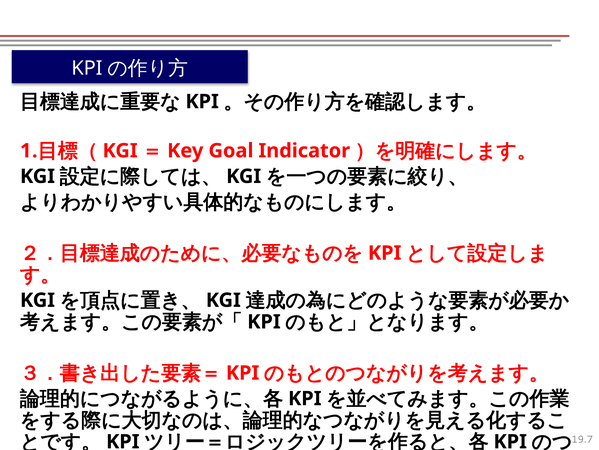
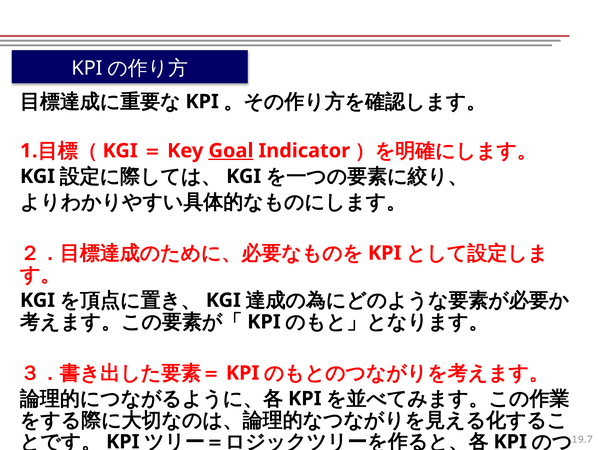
Goal underline: none -> present (231, 151)
